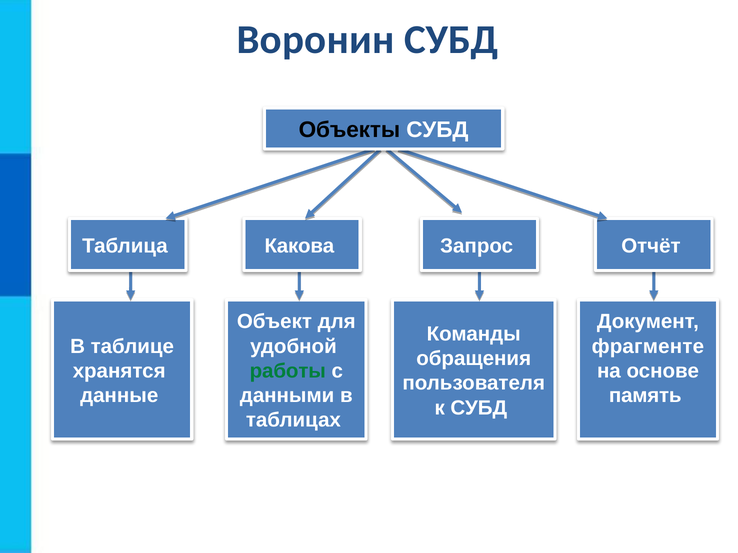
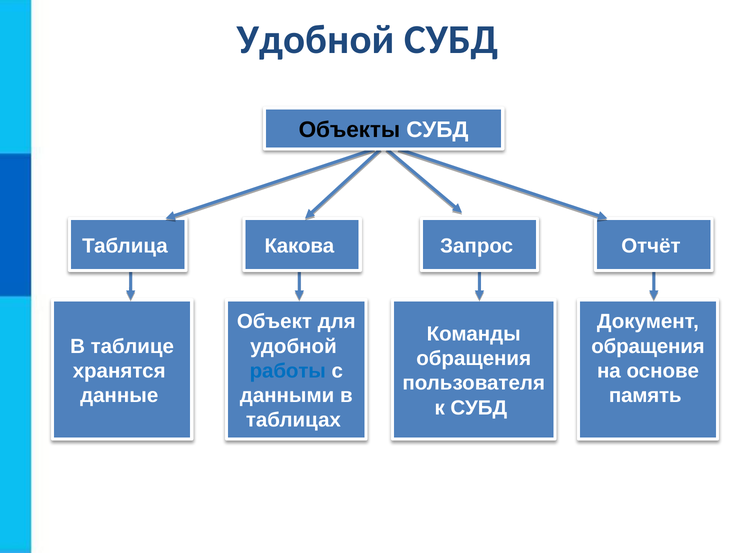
Воронин: Воронин -> Удобной (316, 40)
фрагменте: фрагменте -> обращения (648, 347)
работы colour: green -> blue (288, 371)
